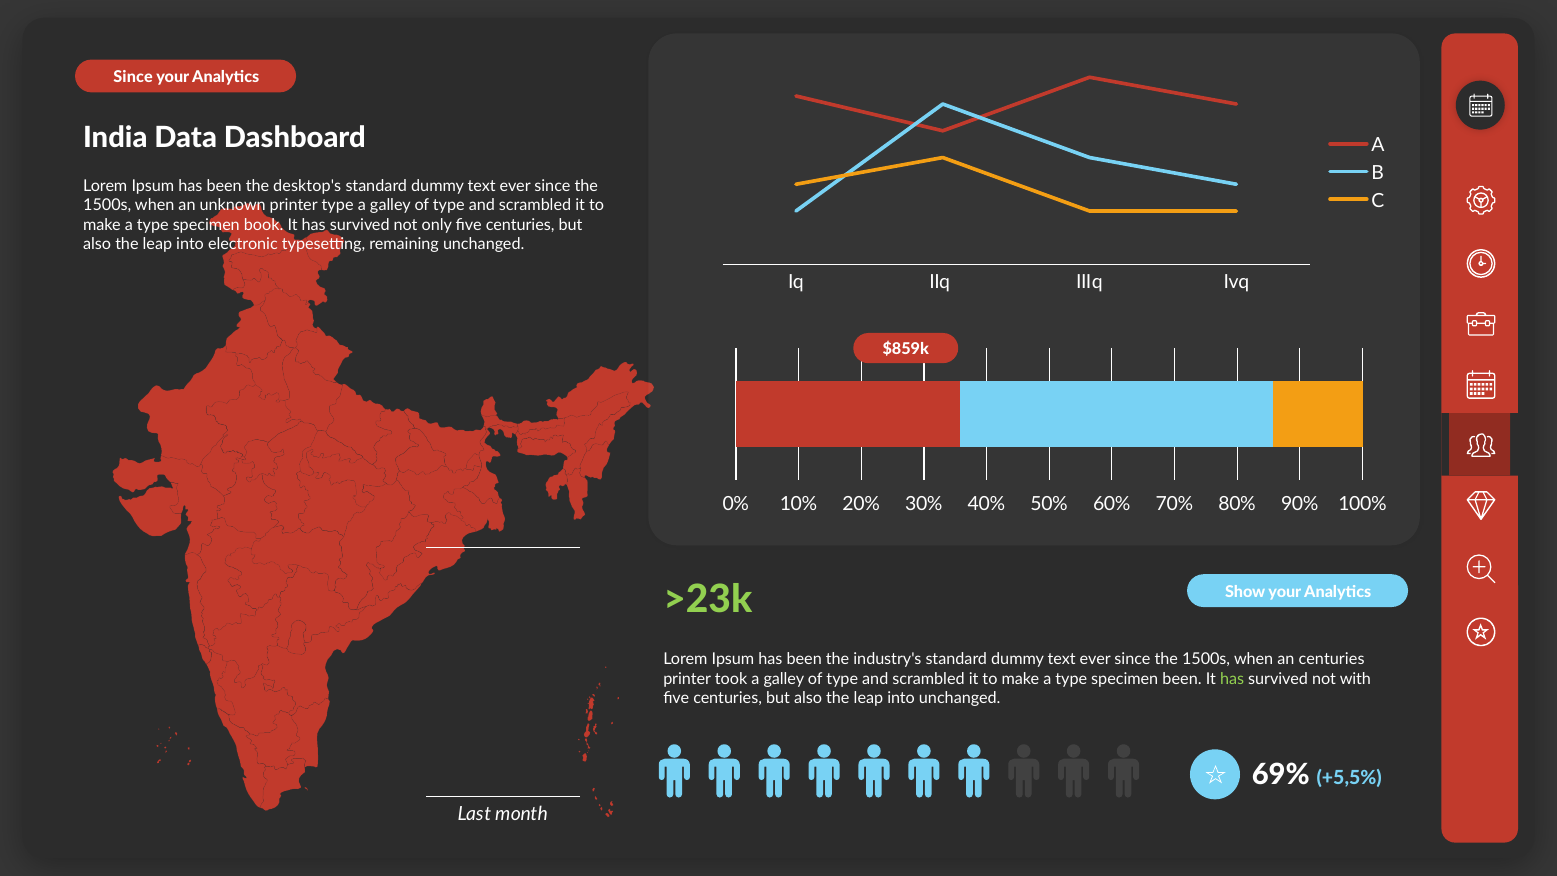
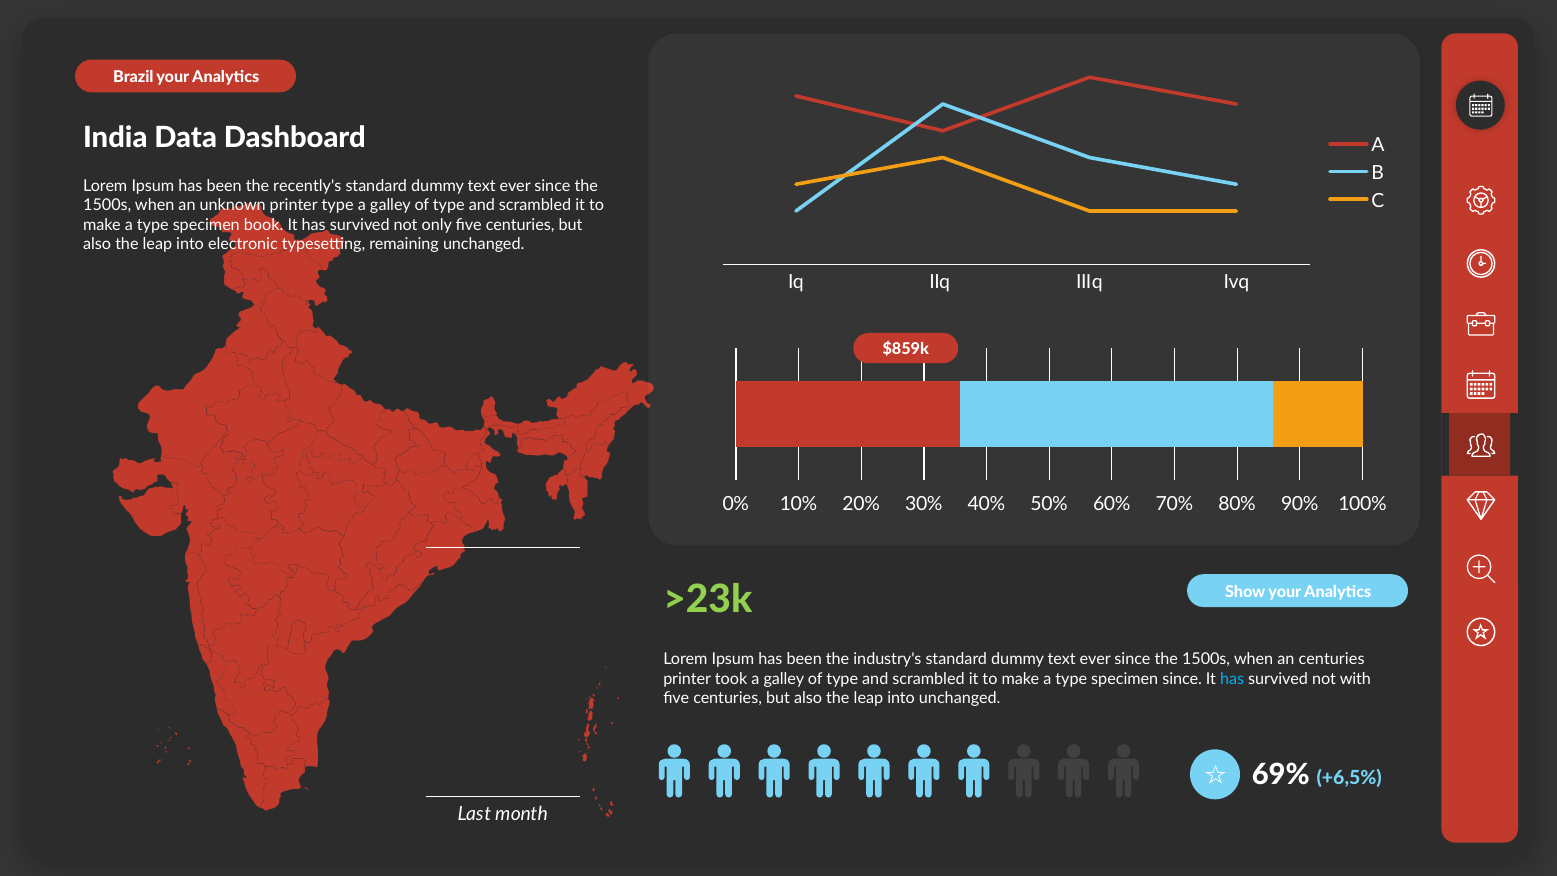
Since: Since -> Brazil (133, 77)
desktop's: desktop's -> recently's (307, 186)
specimen been: been -> since (1182, 679)
has colour: light green -> light blue (1232, 679)
+5,5%: +5,5% -> +6,5% (1349, 778)
